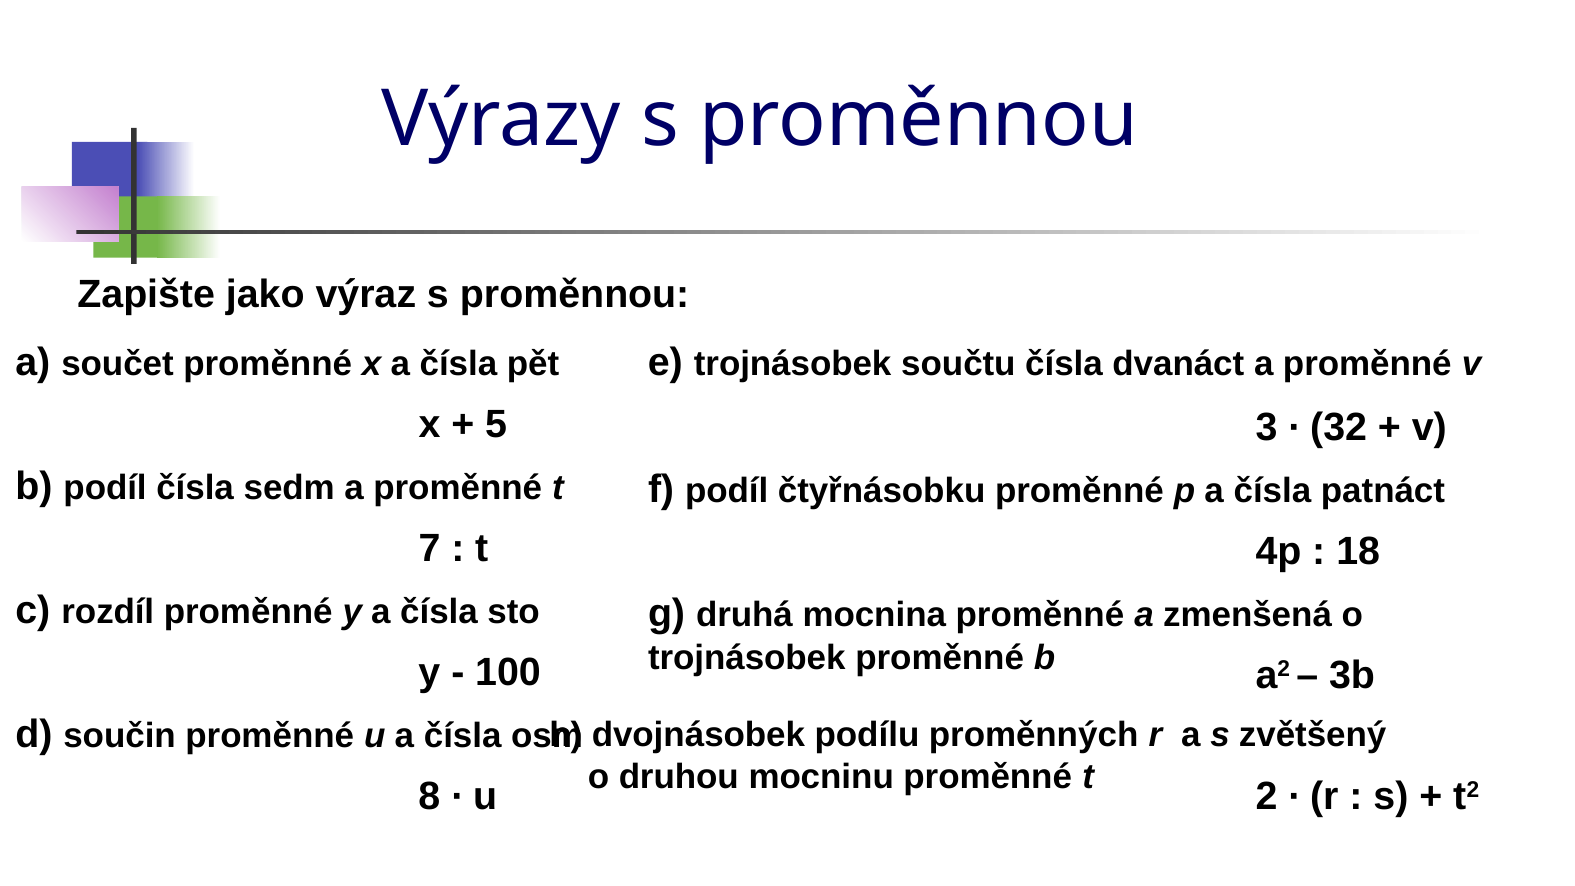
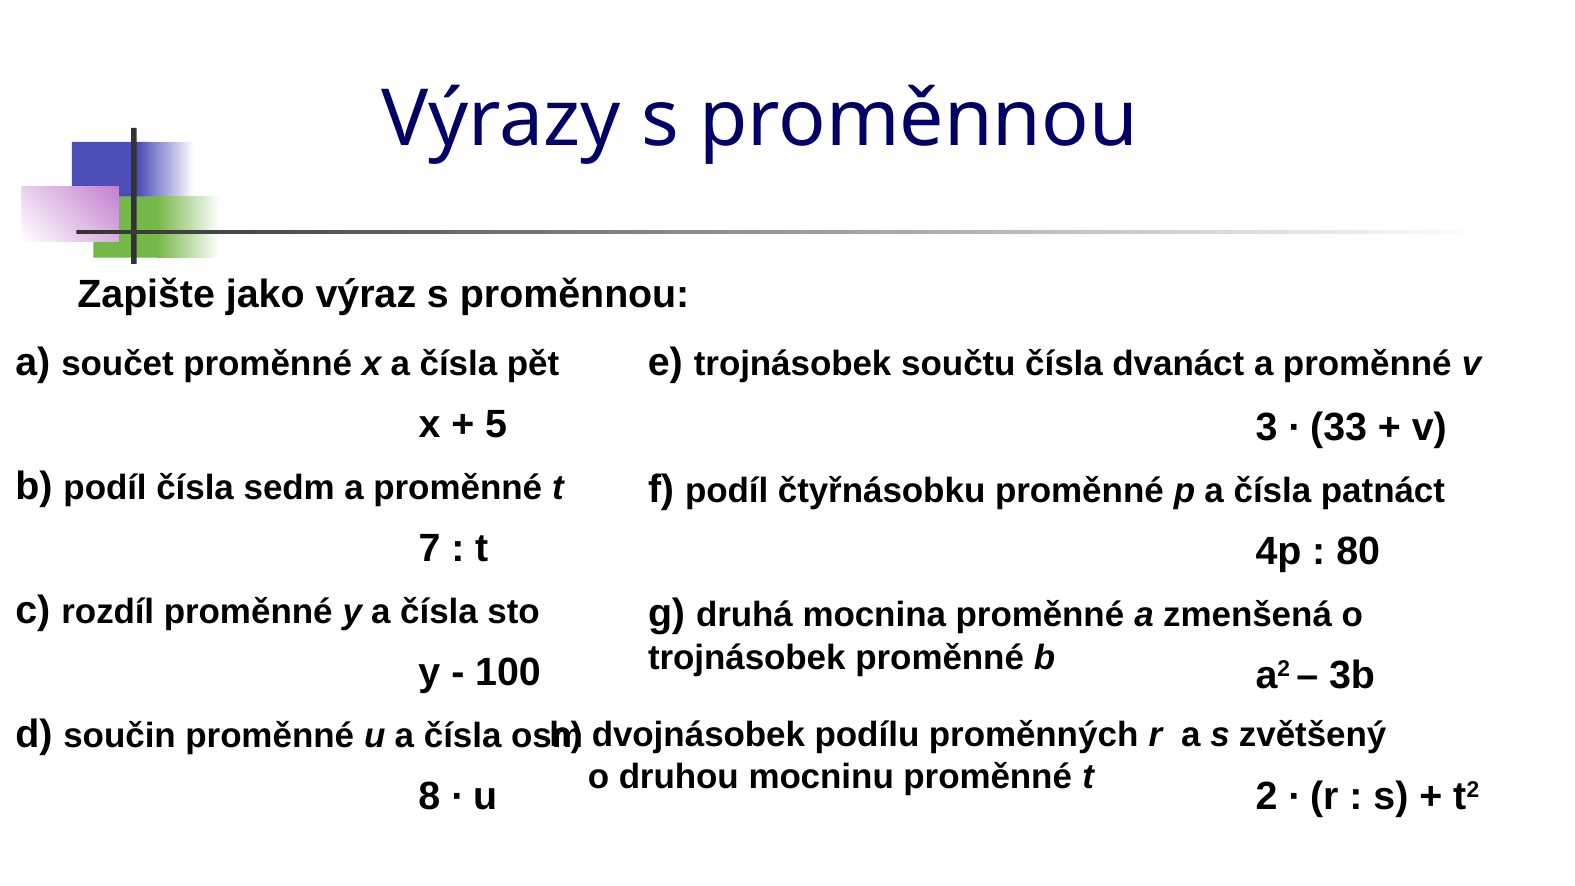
32: 32 -> 33 (1339, 427)
18: 18 -> 80 (1358, 551)
